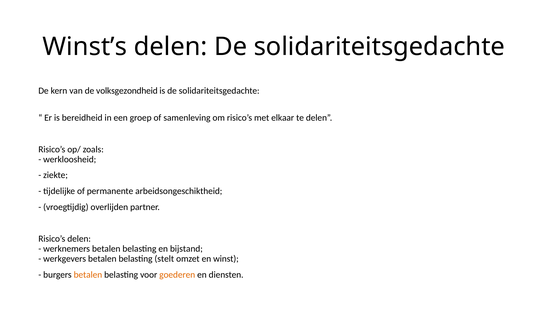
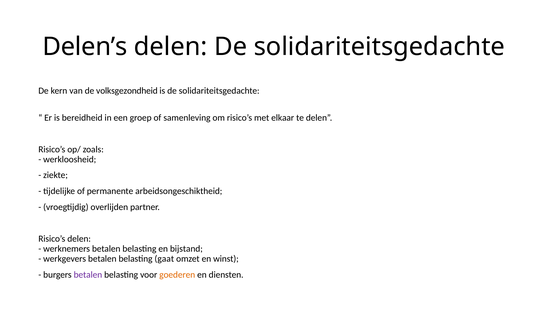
Winst’s: Winst’s -> Delen’s (85, 47)
stelt: stelt -> gaat (164, 258)
betalen colour: orange -> purple (88, 274)
